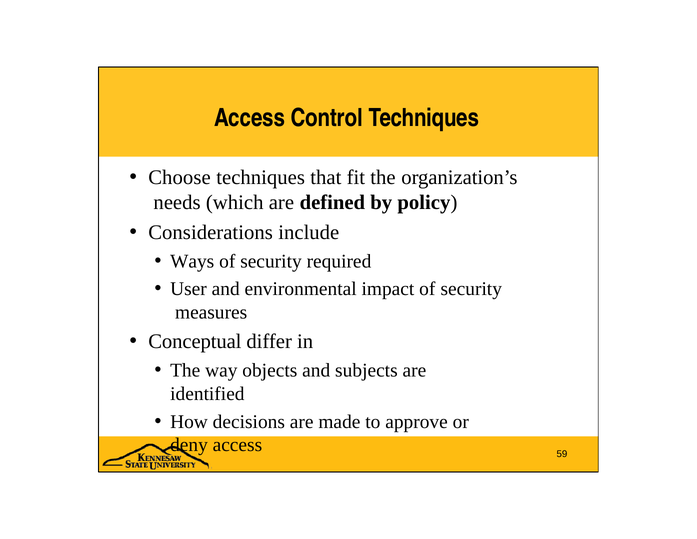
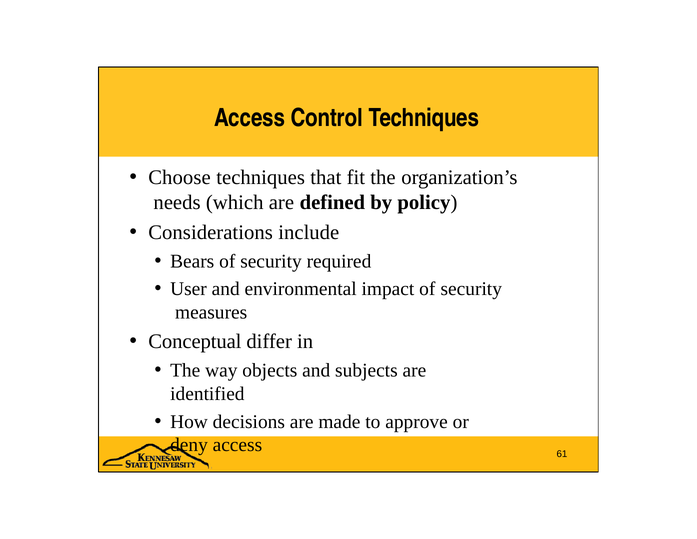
Ways: Ways -> Bears (192, 261)
59: 59 -> 61 (562, 454)
